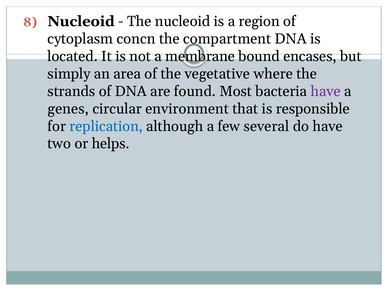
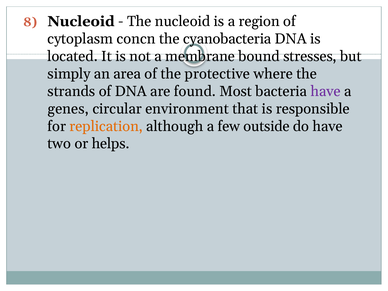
compartment: compartment -> cyanobacteria (227, 39)
encases: encases -> stresses (310, 56)
vegetative: vegetative -> protective (217, 74)
replication colour: blue -> orange (106, 126)
several: several -> outside (267, 126)
